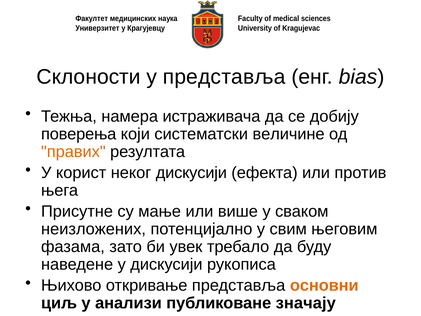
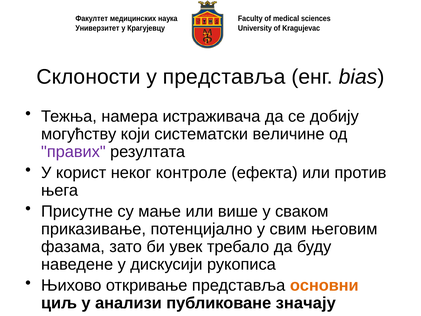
поверења: поверења -> могућству (79, 134)
правих colour: orange -> purple (73, 152)
неког дискусији: дискусији -> контроле (191, 173)
неизложених: неизложених -> приказивање (94, 229)
